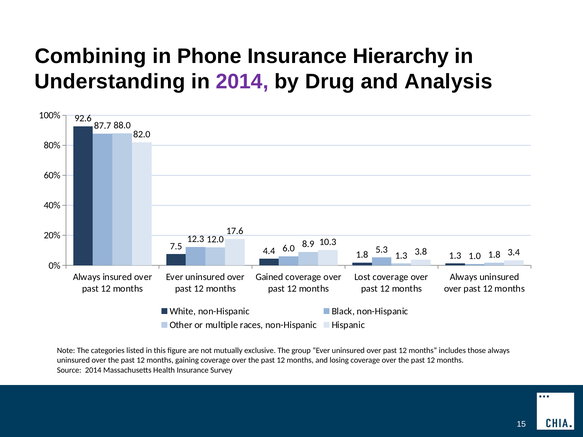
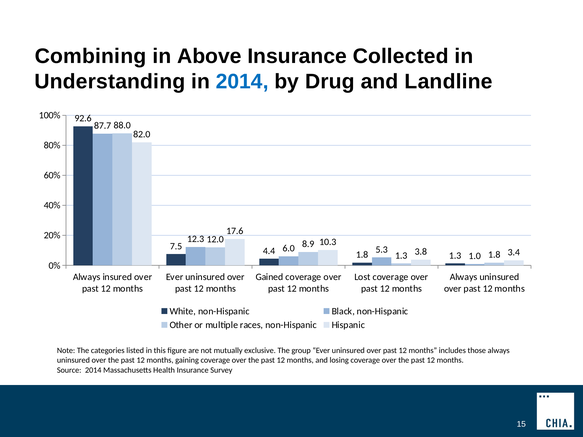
Phone: Phone -> Above (209, 56)
Hierarchy: Hierarchy -> Collected (401, 56)
2014 colour: purple -> blue (242, 81)
Analysis: Analysis -> Landline (449, 81)
